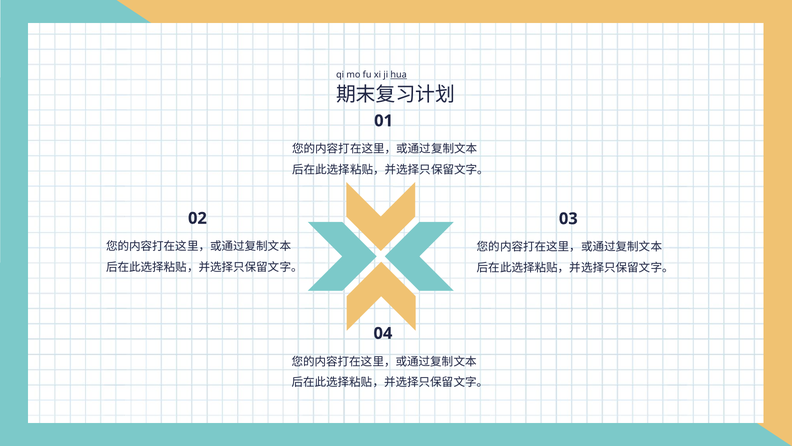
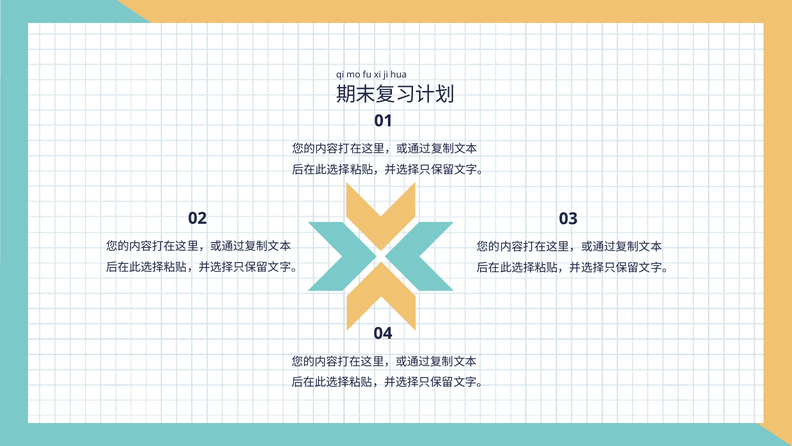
hua underline: present -> none (399, 75)
